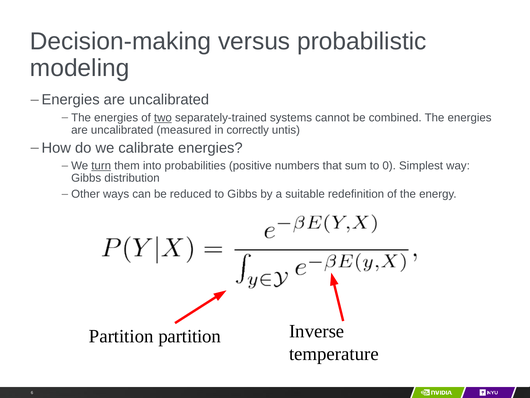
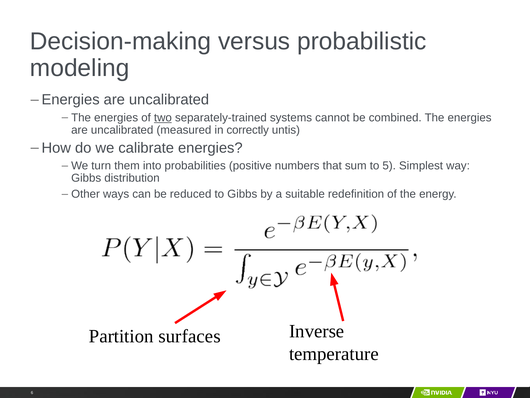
turn underline: present -> none (101, 165)
0: 0 -> 5 (389, 165)
Partition partition: partition -> surfaces (190, 336)
